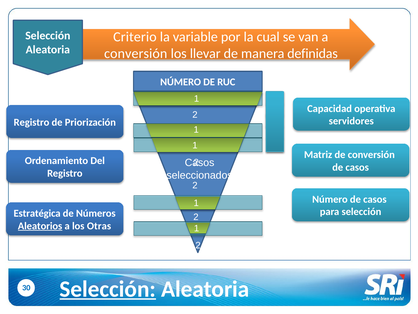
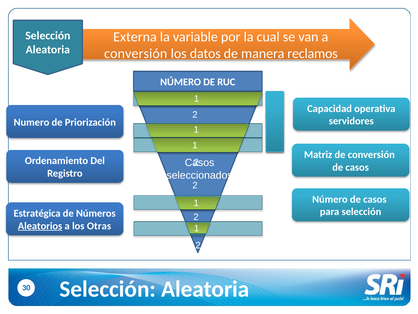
Criterio: Criterio -> Externa (135, 37)
llevar: llevar -> datos (205, 53)
definidas: definidas -> reclamos (313, 53)
Registro: Registro -> Numero (32, 122)
Selección underline: present -> none (108, 289)
